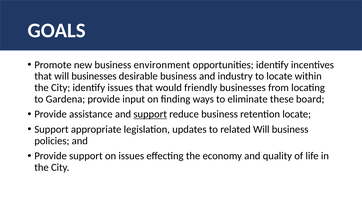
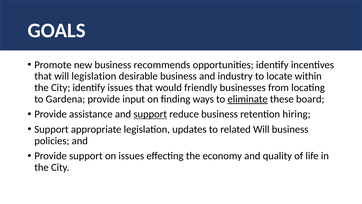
environment: environment -> recommends (162, 65)
will businesses: businesses -> legislation (94, 76)
eliminate underline: none -> present (248, 99)
retention locate: locate -> hiring (297, 114)
